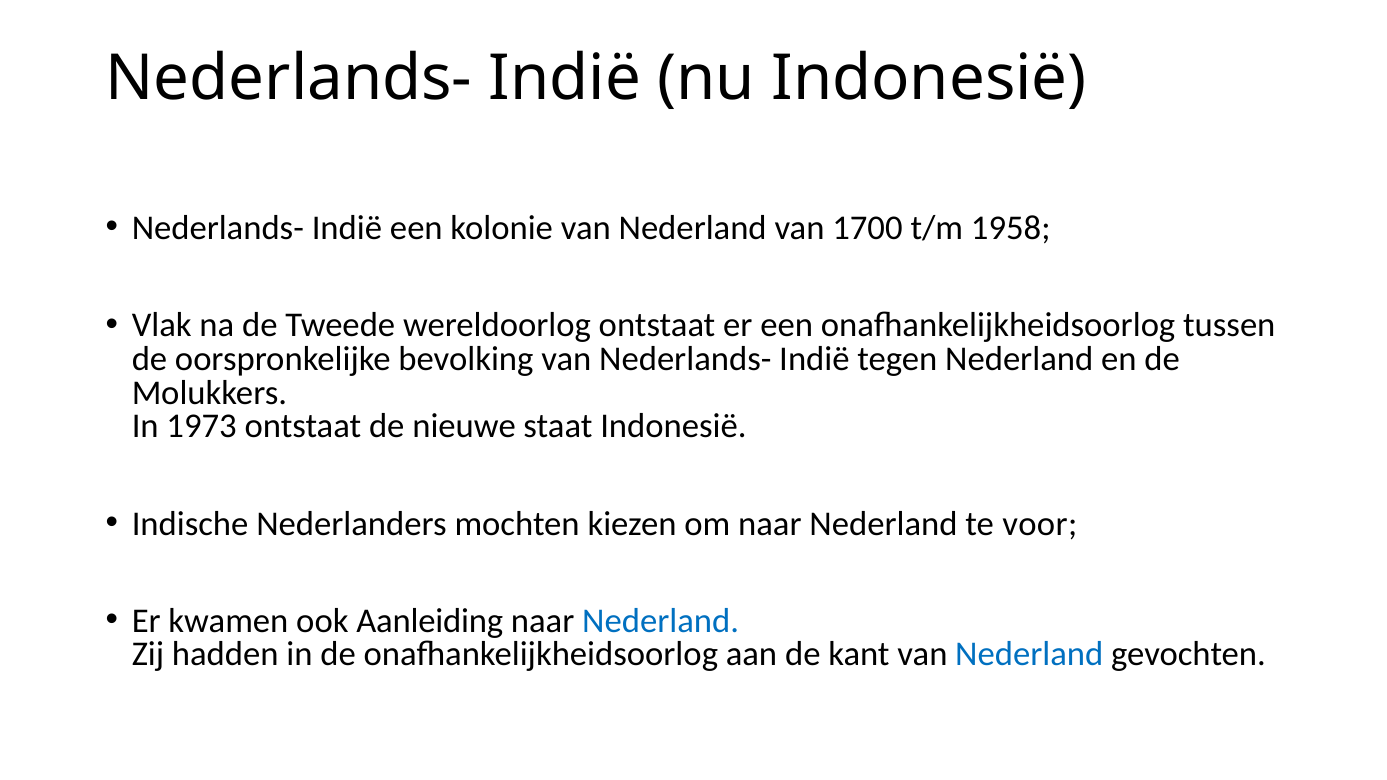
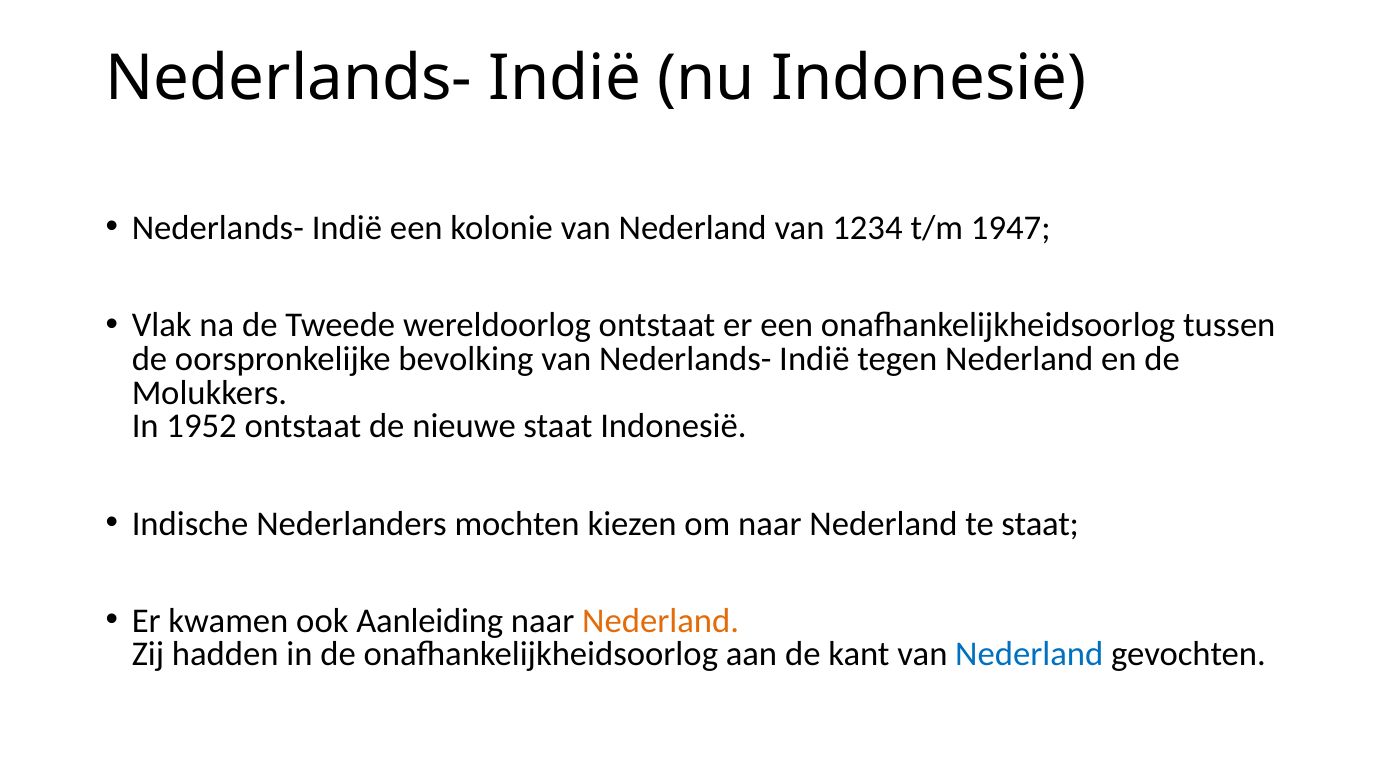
1700: 1700 -> 1234 (867, 228)
1958: 1958 -> 1947 (1011, 228)
1973: 1973 -> 1952 (202, 427)
te voor: voor -> staat (1040, 524)
Nederland colour: blue -> orange (661, 621)
